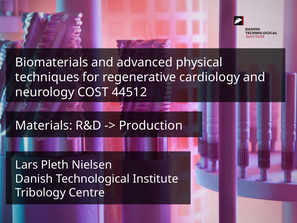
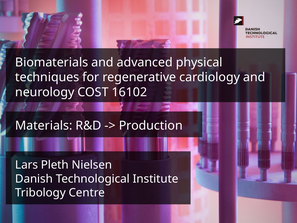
44512: 44512 -> 16102 (129, 92)
